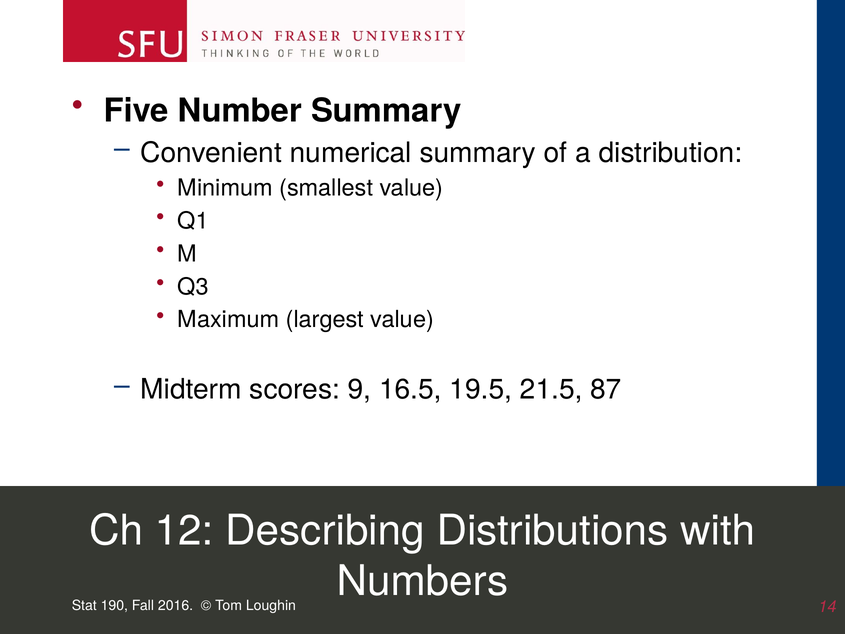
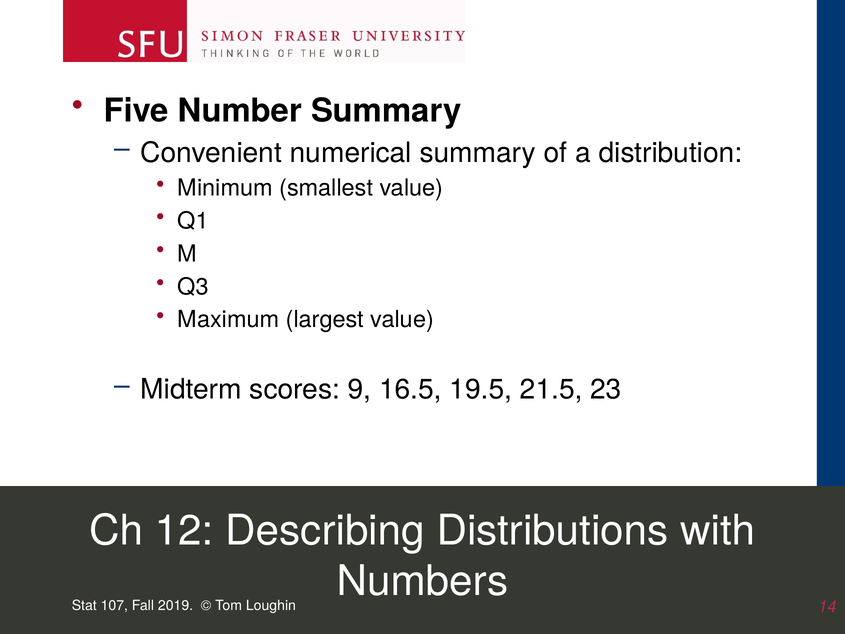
87: 87 -> 23 (606, 389)
190: 190 -> 107 (114, 605)
2016: 2016 -> 2019 (176, 605)
